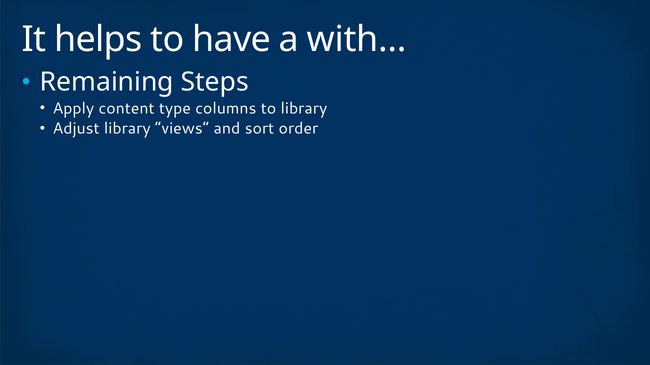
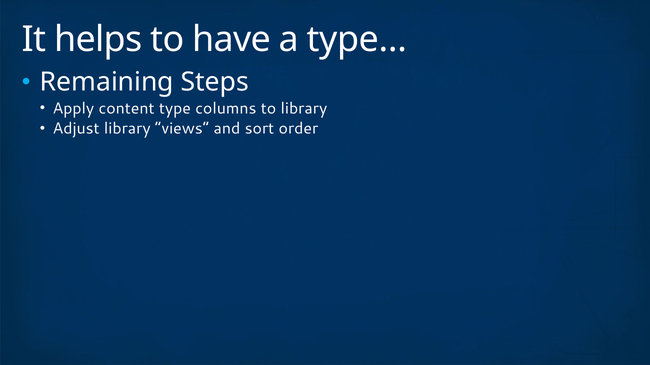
with…: with… -> type… (357, 39)
